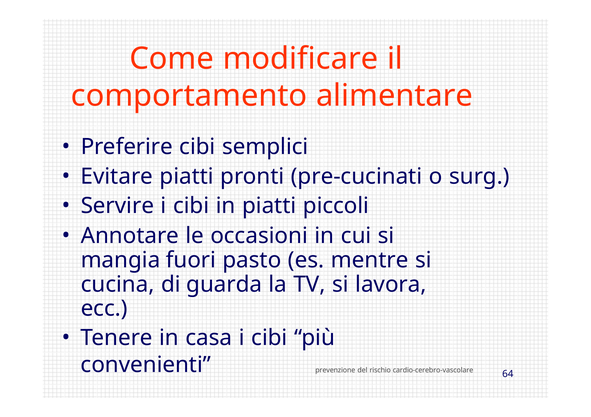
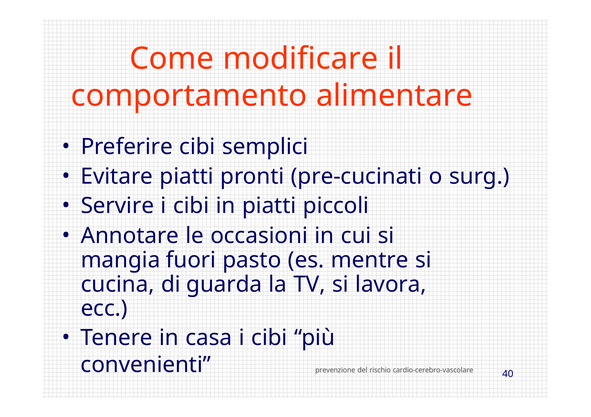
64: 64 -> 40 (508, 374)
